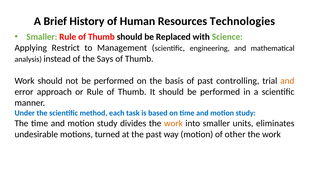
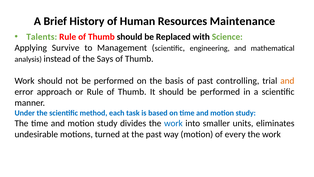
Technologies: Technologies -> Maintenance (242, 21)
Smaller: Smaller -> Talents (42, 37)
Restrict: Restrict -> Survive (66, 48)
work colour: orange -> blue (173, 123)
other: other -> every (235, 134)
